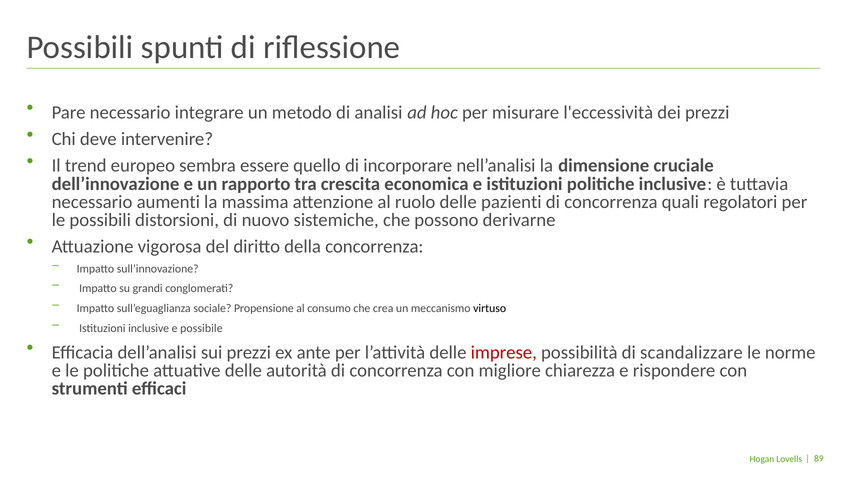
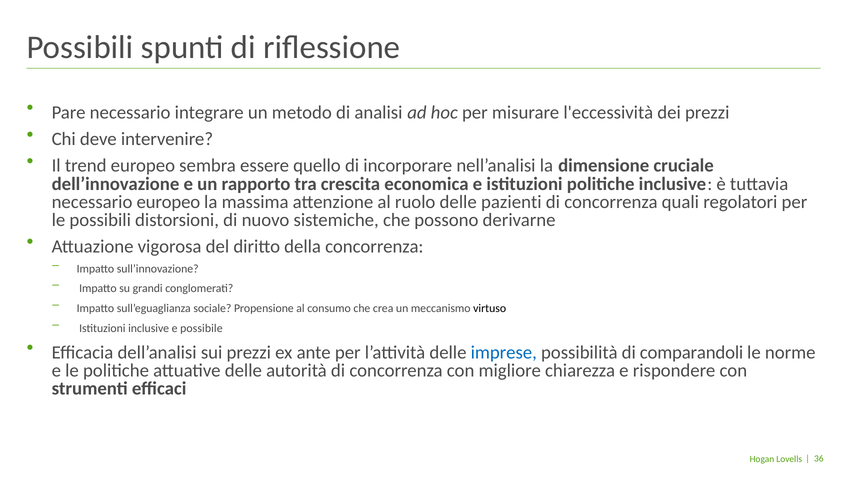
necessario aumenti: aumenti -> europeo (168, 202)
imprese colour: red -> blue (504, 352)
scandalizzare: scandalizzare -> comparandoli (692, 352)
89: 89 -> 36 (819, 458)
